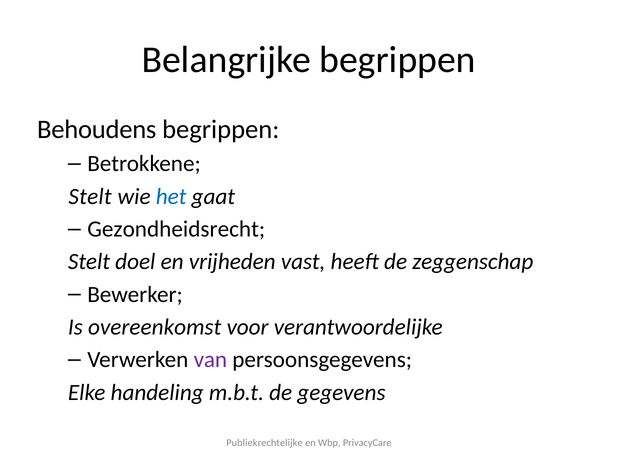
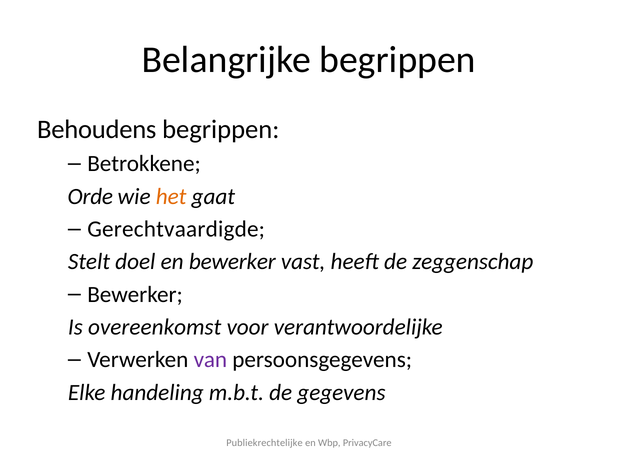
Stelt: Stelt -> Orde (90, 196)
het colour: blue -> orange (171, 196)
Gezondheidsrecht: Gezondheidsrecht -> Gerechtvaardigde (176, 229)
en vrijheden: vrijheden -> bewerker (232, 261)
